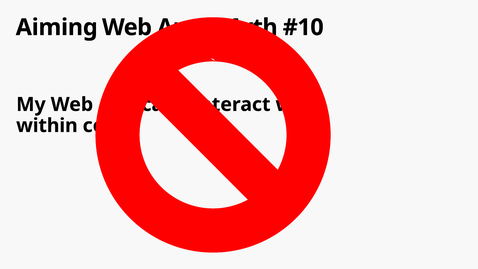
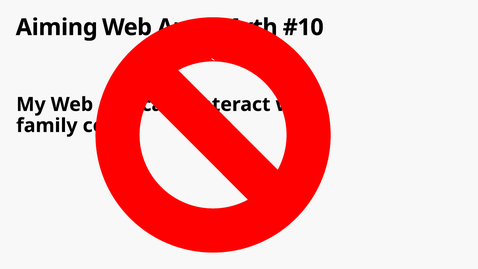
within: within -> family (47, 126)
